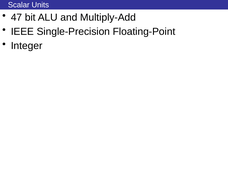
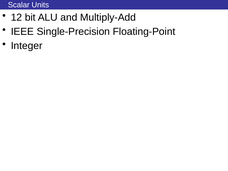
47: 47 -> 12 (16, 17)
